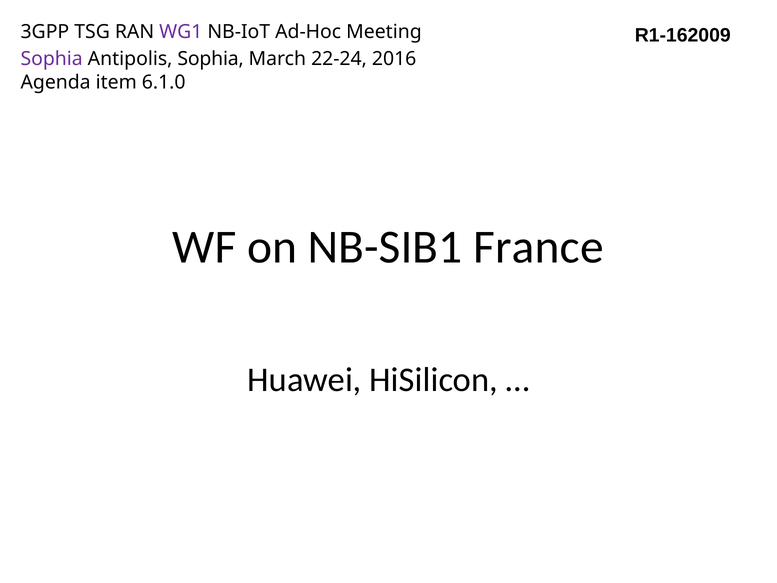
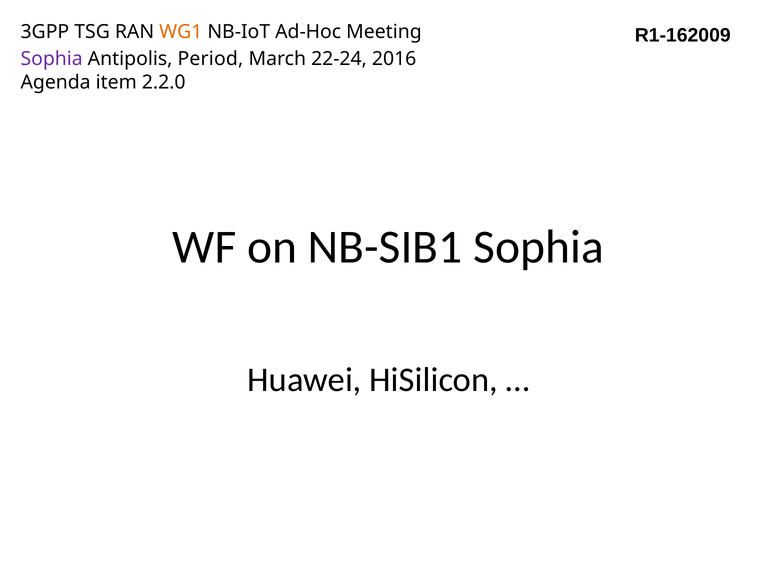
WG1 colour: purple -> orange (181, 32)
Antipolis Sophia: Sophia -> Period (210, 59)
6.1.0: 6.1.0 -> 2.2.0 (164, 82)
NB-SIB1 France: France -> Sophia (539, 247)
